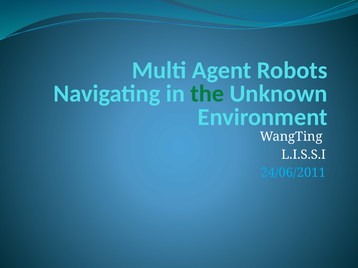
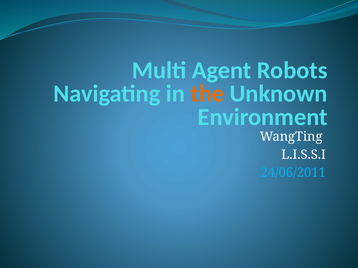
the colour: green -> orange (207, 94)
